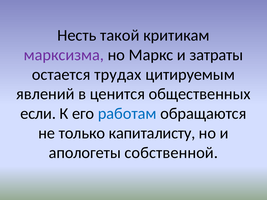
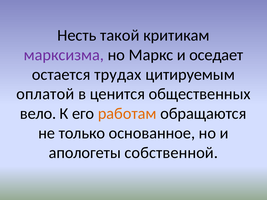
затраты: затраты -> оседает (216, 55)
явлений: явлений -> оплатой (45, 94)
если: если -> вело (38, 114)
работам colour: blue -> orange (127, 114)
капиталисту: капиталисту -> основанное (152, 133)
